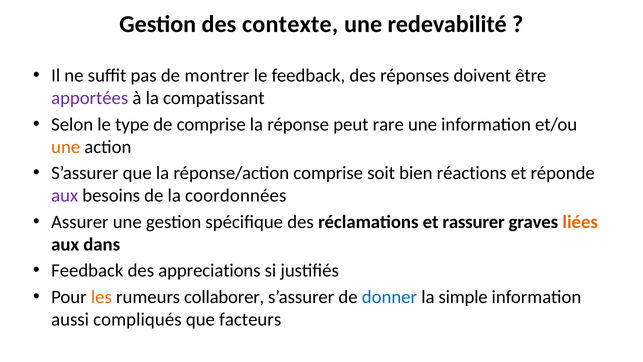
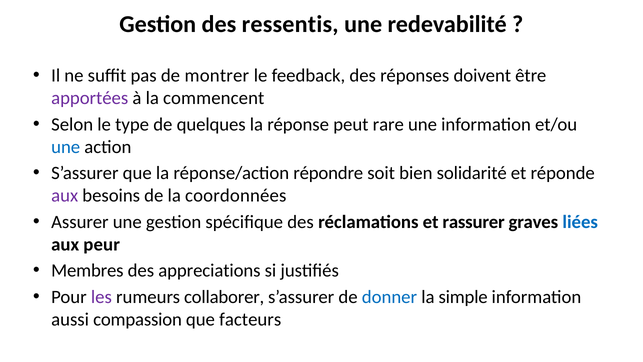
contexte: contexte -> ressentis (290, 24)
compatissant: compatissant -> commencent (214, 98)
de comprise: comprise -> quelques (211, 124)
une colour: orange -> blue (66, 147)
réponse/action comprise: comprise -> répondre (328, 173)
réactions: réactions -> solidarité (472, 173)
liées colour: orange -> blue (580, 222)
dans: dans -> peur (102, 244)
Feedback: Feedback -> Membres (87, 270)
les colour: orange -> purple (101, 297)
compliqués: compliqués -> compassion (138, 319)
